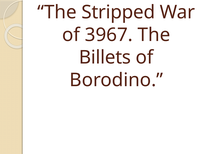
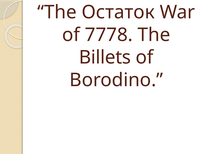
Stripped: Stripped -> Остаток (118, 12)
3967: 3967 -> 7778 (109, 35)
